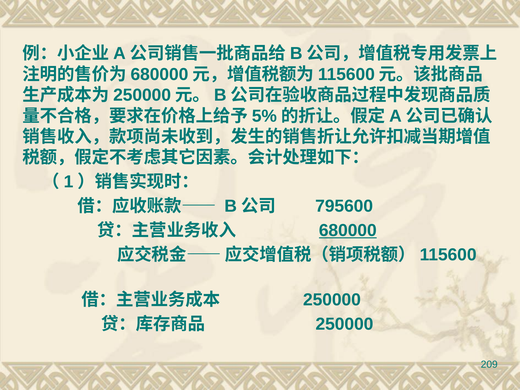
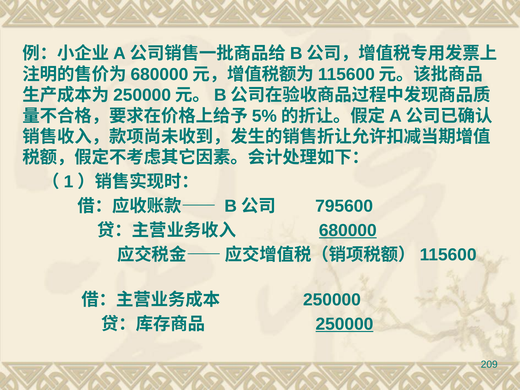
250000 underline: none -> present (344, 324)
